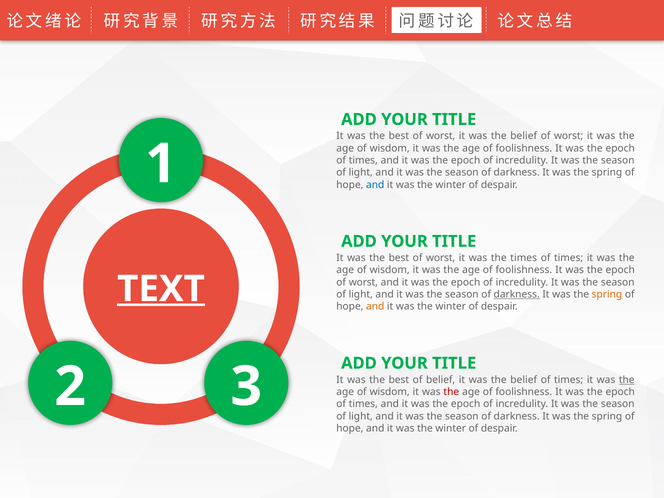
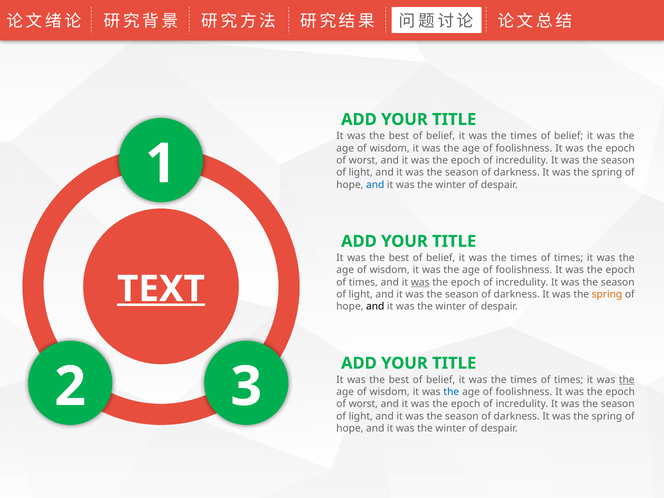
worst: worst -> belief (441, 136)
belief: belief -> times (524, 136)
worst: worst -> belief (569, 136)
times: times -> worst (363, 160)
worst: worst -> belief (441, 258)
worst: worst -> times (363, 282)
was underline: none -> present (420, 282)
darkness underline: present -> none (517, 294)
and colour: orange -> black (375, 307)
belief: belief -> times (524, 380)
the colour: red -> blue (451, 392)
times: times -> worst (363, 404)
